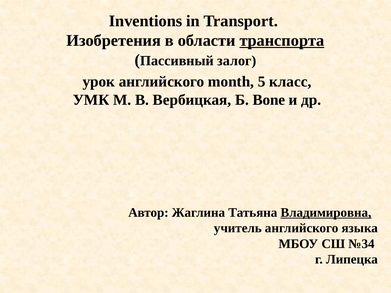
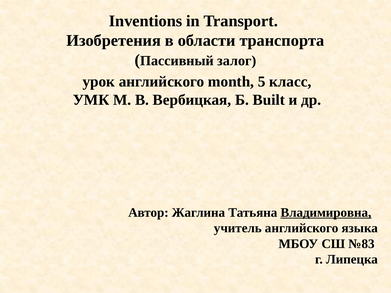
транспорта underline: present -> none (282, 41)
Bone: Bone -> Built (269, 100)
№34: №34 -> №83 (362, 244)
